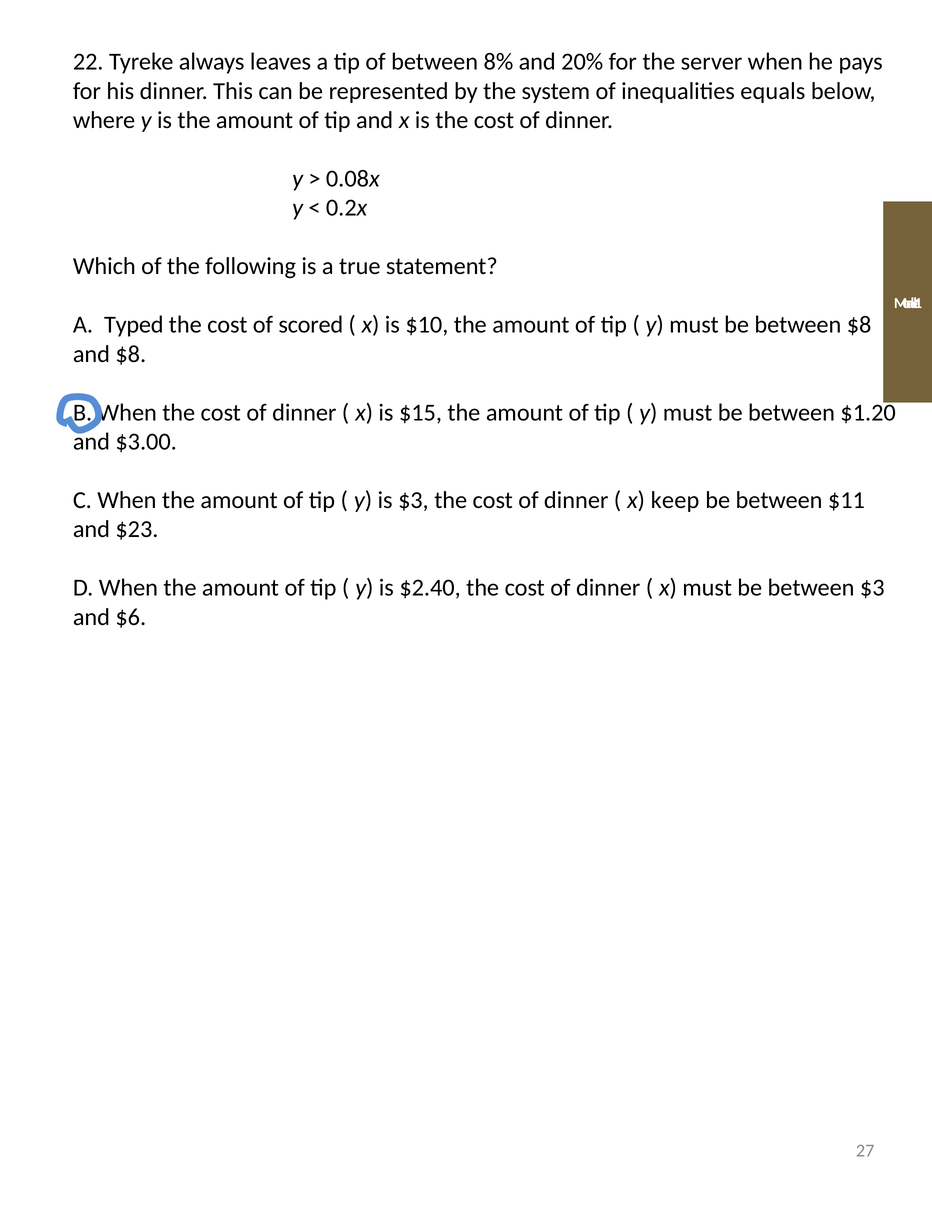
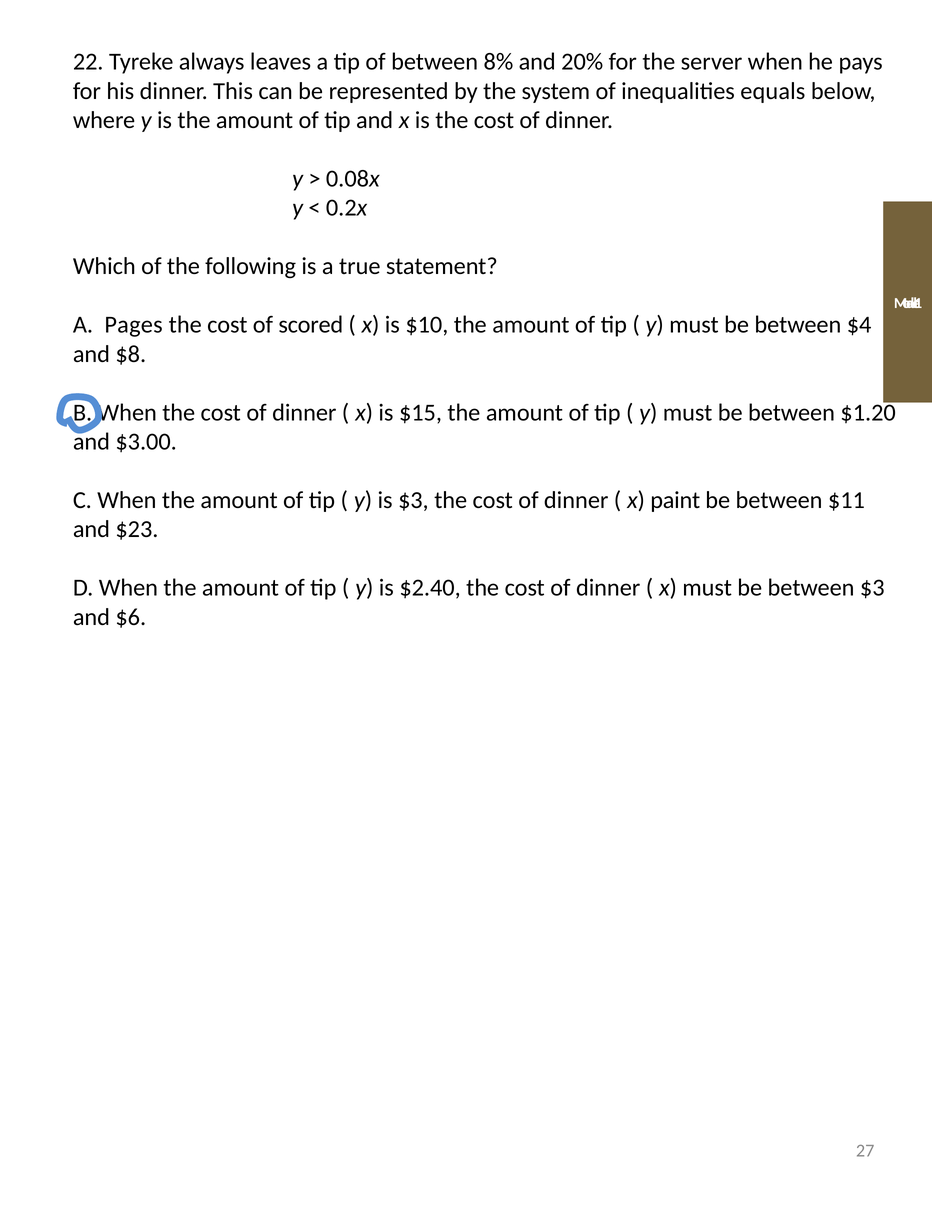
Typed: Typed -> Pages (134, 325)
between $8: $8 -> $4 (859, 325)
keep: keep -> paint (675, 500)
